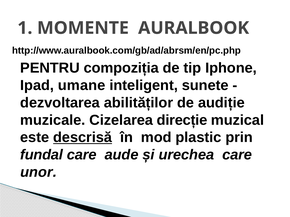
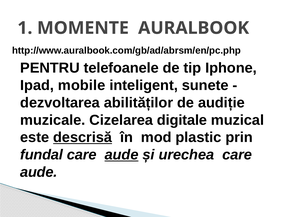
compoziția: compoziția -> telefoanele (121, 68)
umane: umane -> mobile (82, 86)
direcție: direcție -> digitale (182, 120)
aude underline: none -> present (122, 155)
unor: unor -> aude (39, 173)
